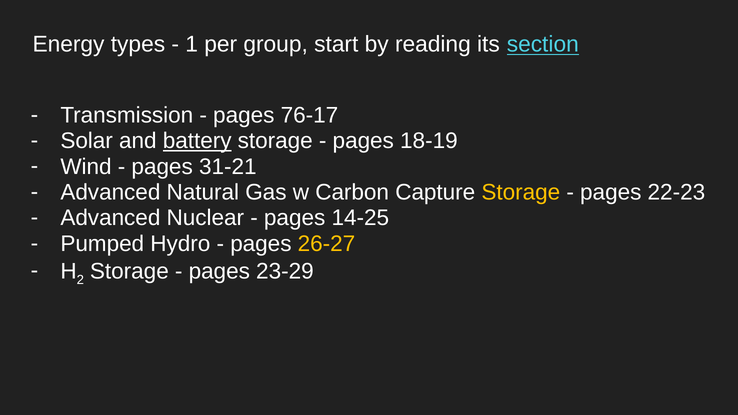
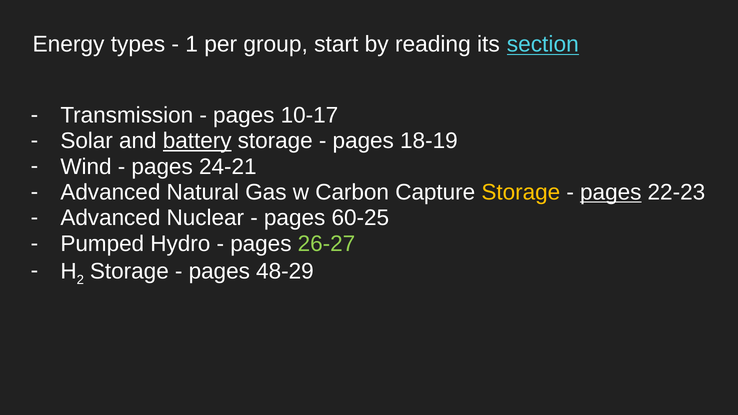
76-17: 76-17 -> 10-17 (309, 115)
31-21: 31-21 -> 24-21 (228, 167)
pages underline: none -> present (611, 192)
14-25: 14-25 -> 60-25 (360, 218)
26-27 colour: yellow -> light green (326, 244)
23-29: 23-29 -> 48-29 (285, 271)
